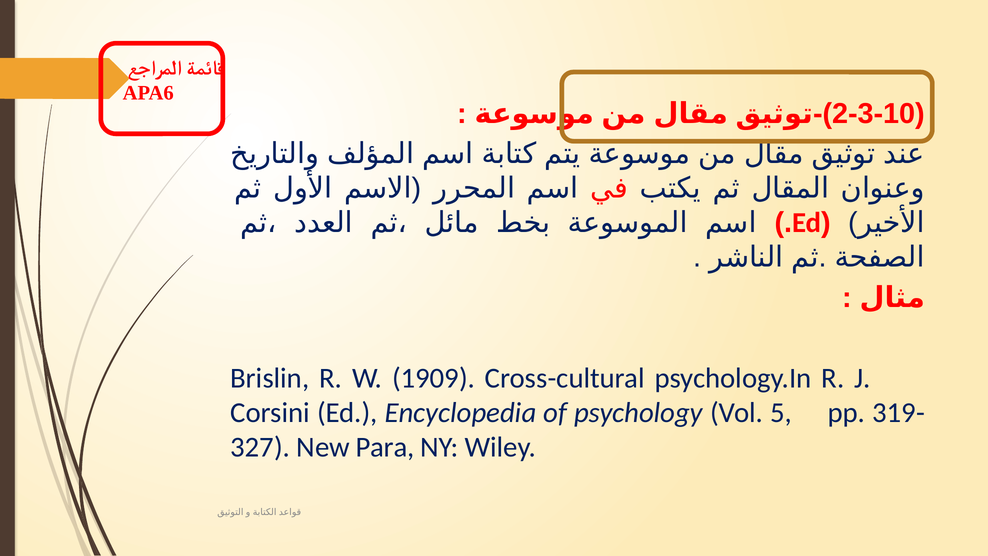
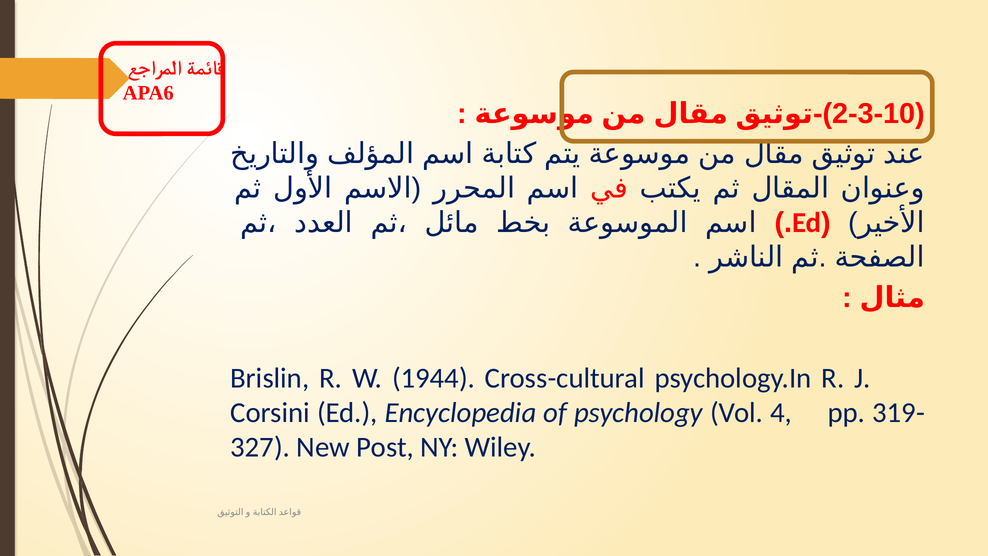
1909: 1909 -> 1944 (434, 378)
5: 5 -> 4 (781, 413)
Para: Para -> Post (385, 447)
